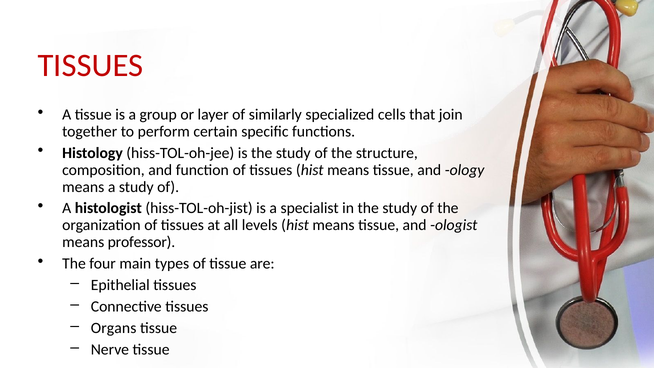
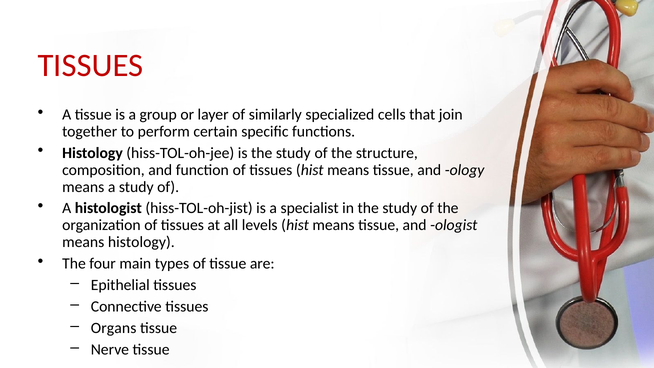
means professor: professor -> histology (141, 242)
